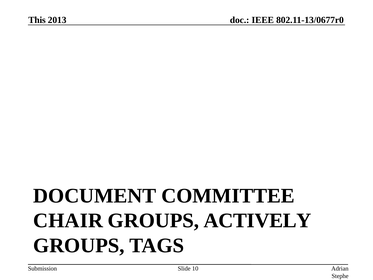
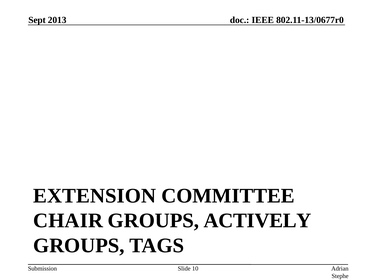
This: This -> Sept (37, 20)
DOCUMENT: DOCUMENT -> EXTENSION (95, 196)
